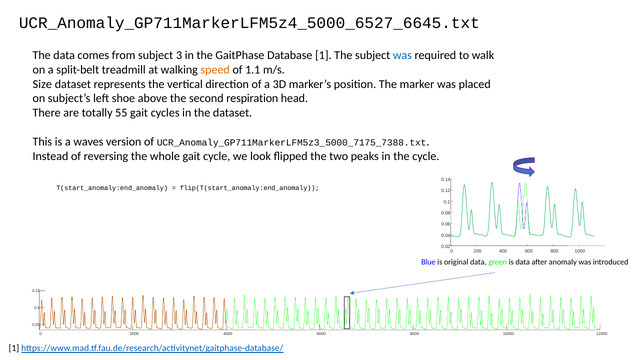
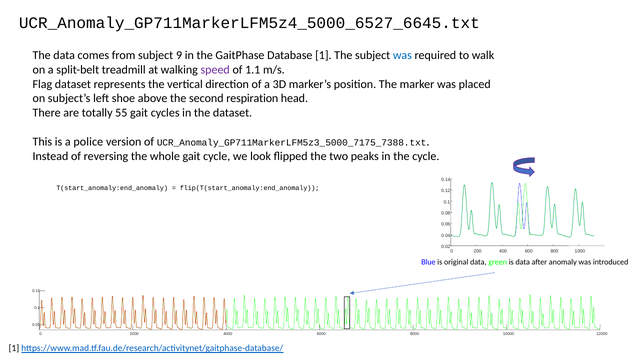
3: 3 -> 9 (179, 55)
speed colour: orange -> purple (215, 70)
Size: Size -> Flag (42, 84)
waves: waves -> police (88, 142)
